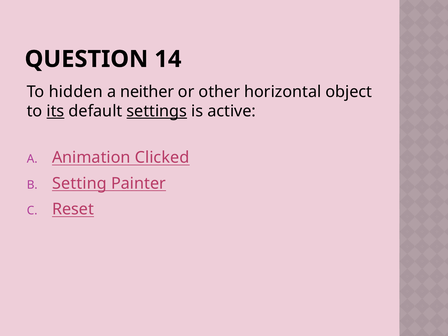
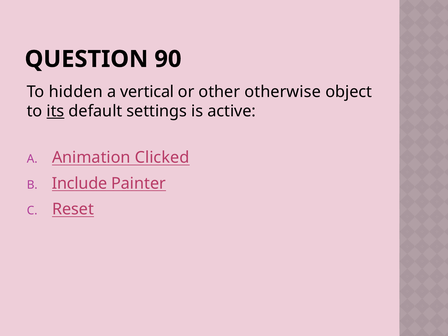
14: 14 -> 90 (168, 59)
neither: neither -> vertical (147, 92)
horizontal: horizontal -> otherwise (283, 92)
settings underline: present -> none (157, 111)
Setting: Setting -> Include (80, 183)
